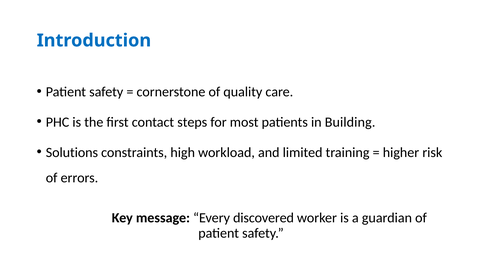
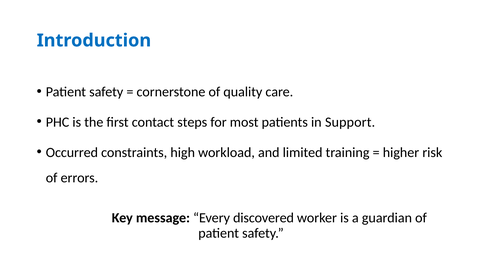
Building: Building -> Support (350, 122)
Solutions: Solutions -> Occurred (72, 153)
